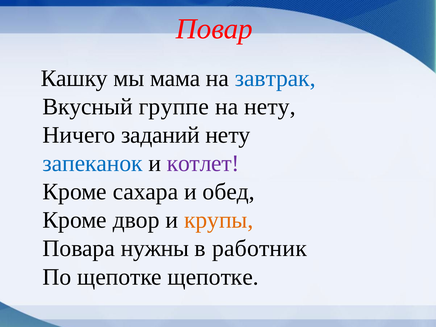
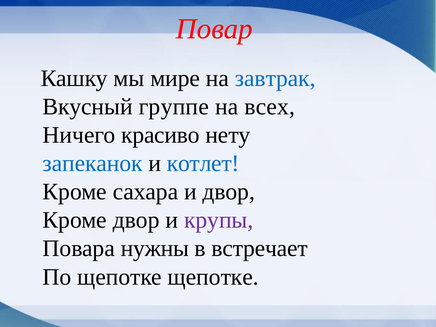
мама: мама -> мире (175, 78)
на нету: нету -> всех (270, 107)
заданий: заданий -> красиво (160, 135)
котлет colour: purple -> blue (203, 164)
и обед: обед -> двор (229, 192)
крупы colour: orange -> purple (219, 220)
работник: работник -> встречает (260, 249)
